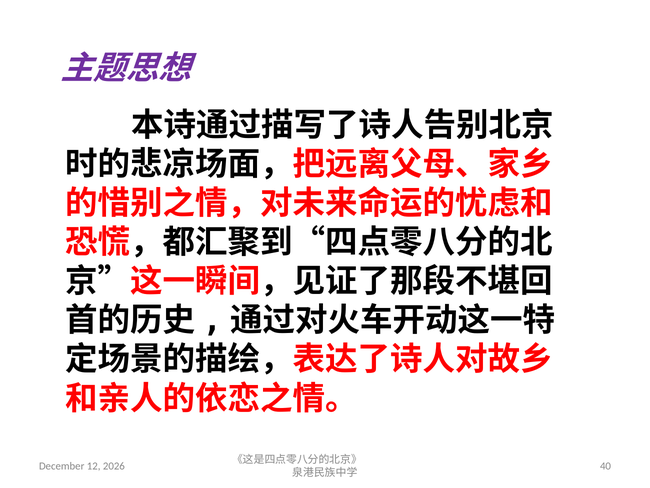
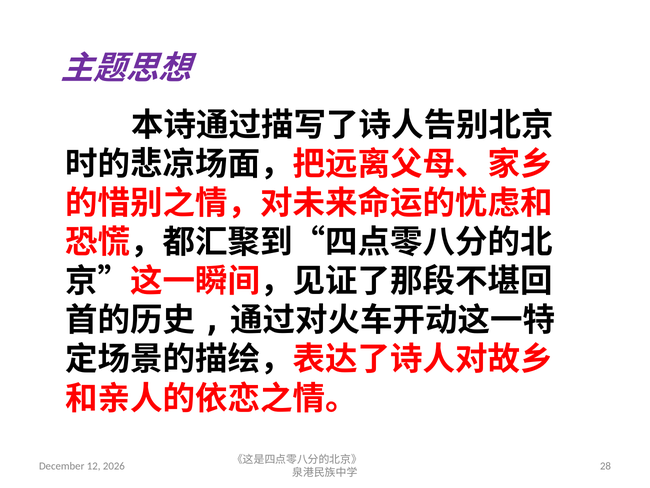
40: 40 -> 28 (606, 465)
